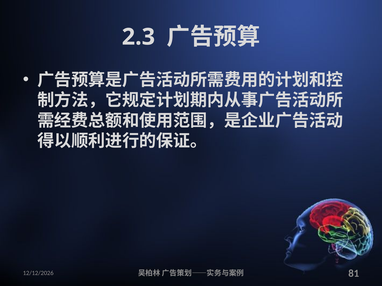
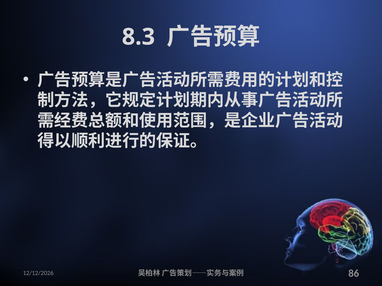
2.3: 2.3 -> 8.3 (138, 37)
81: 81 -> 86 (354, 274)
